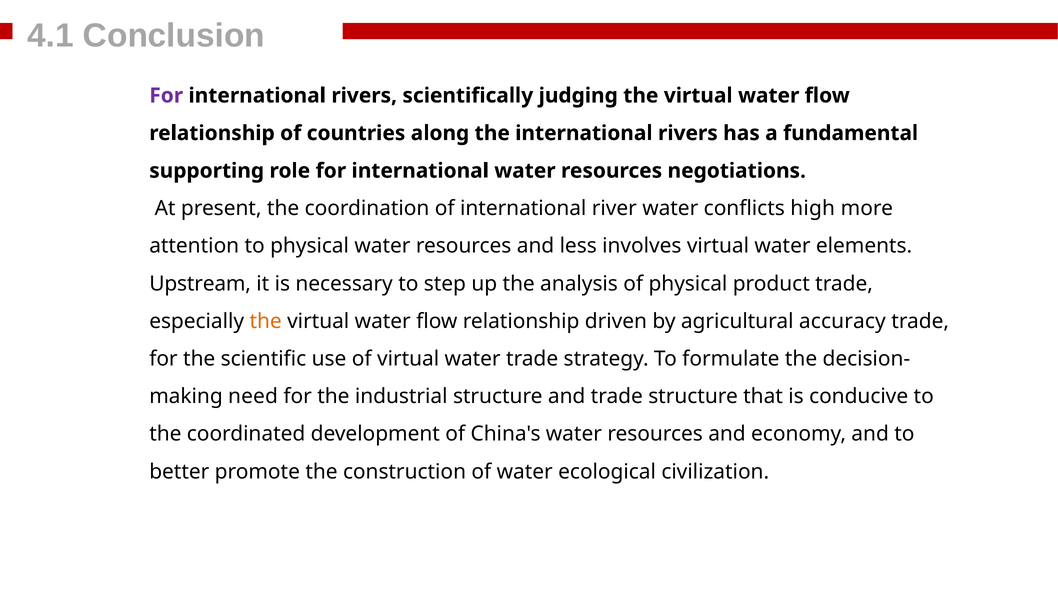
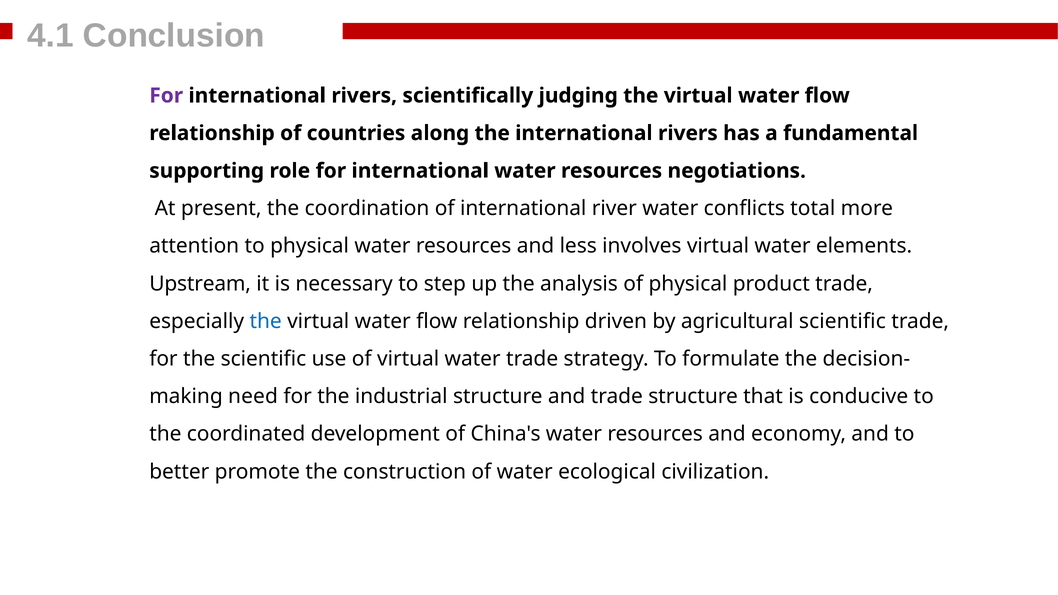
high: high -> total (813, 208)
the colour: orange -> blue (266, 321)
agricultural accuracy: accuracy -> scientific (842, 321)
